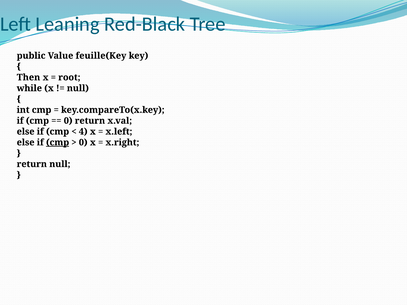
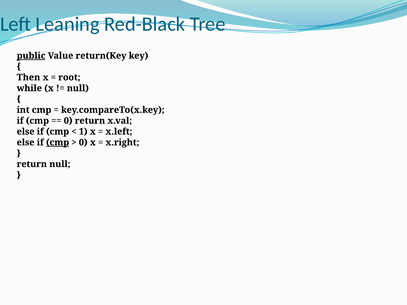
public underline: none -> present (31, 56)
feuille(Key: feuille(Key -> return(Key (101, 56)
4: 4 -> 1 (83, 132)
